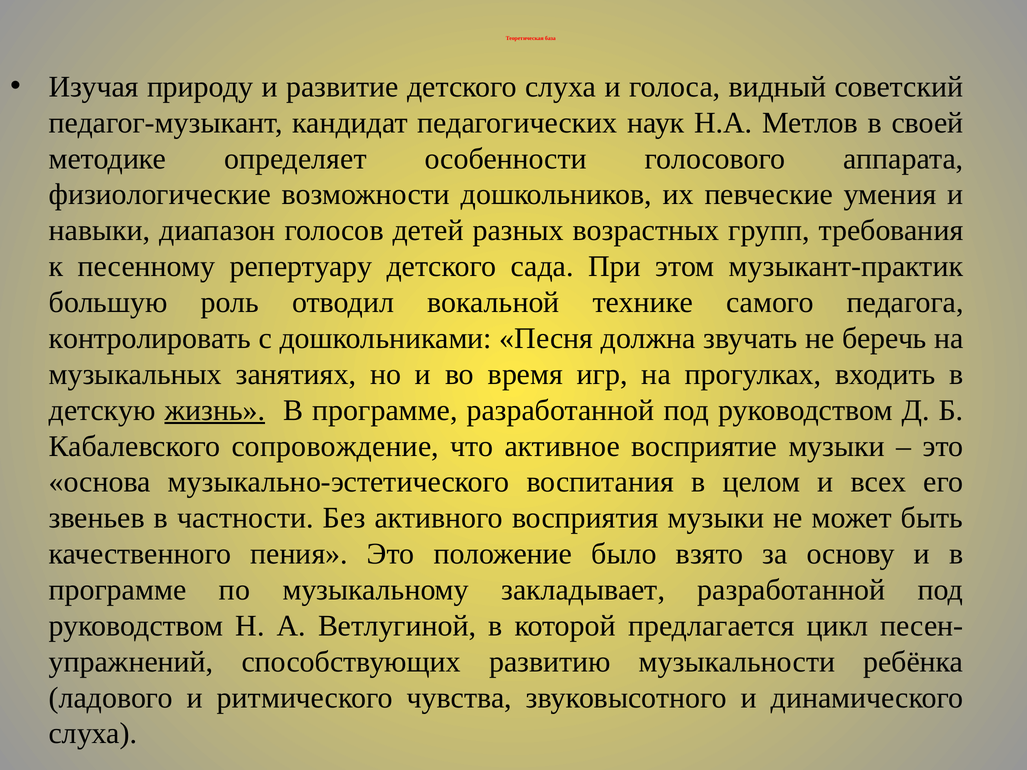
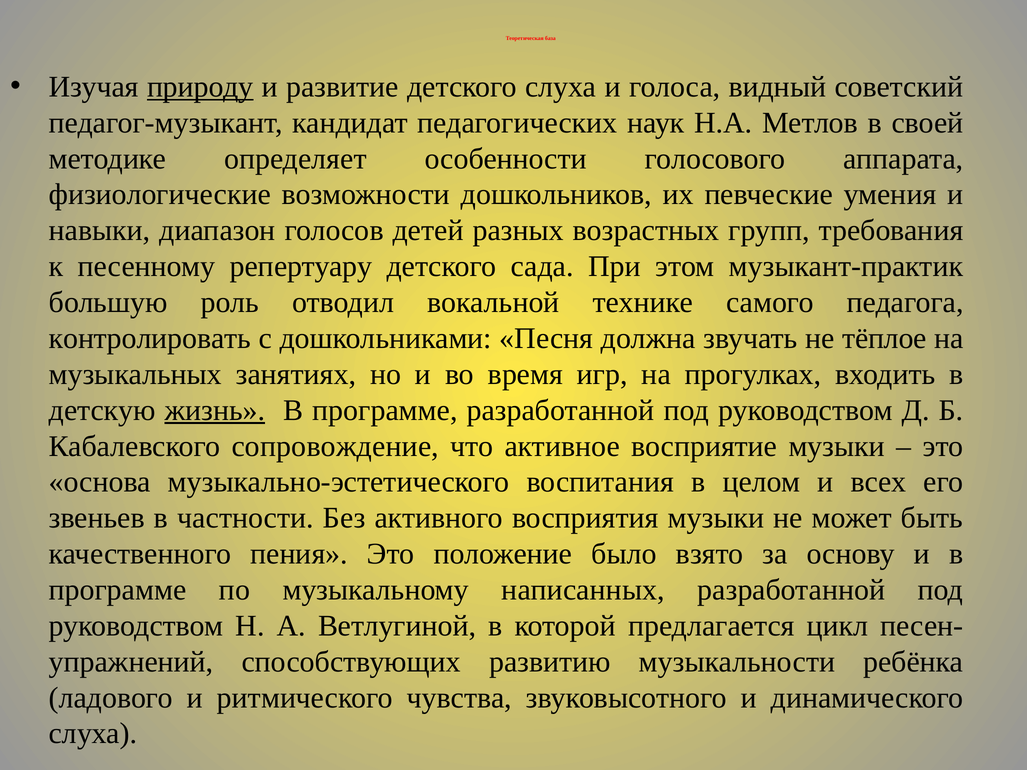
природу underline: none -> present (200, 87)
беречь: беречь -> тёплое (884, 338)
закладывает: закладывает -> написанных (583, 590)
